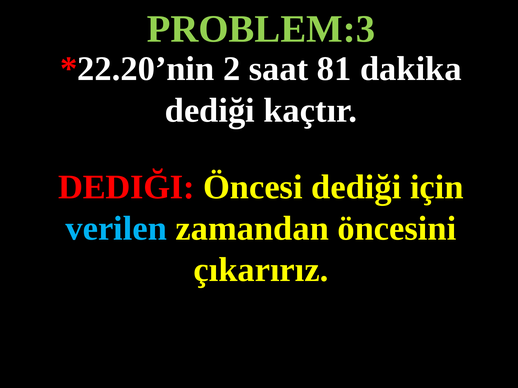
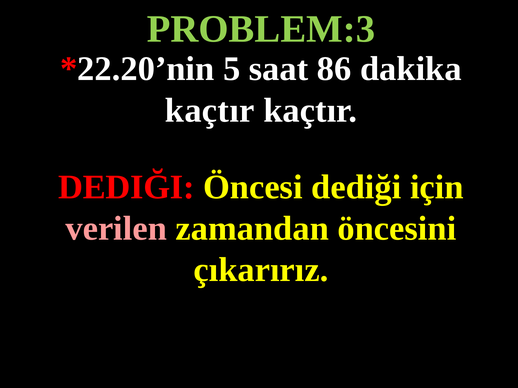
2: 2 -> 5 (232, 69)
81: 81 -> 86 (334, 69)
dediği: dediği -> kaçtır (210, 110)
verilen colour: light blue -> pink (116, 229)
